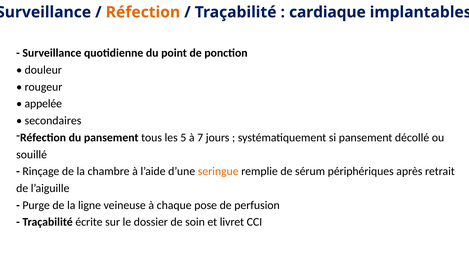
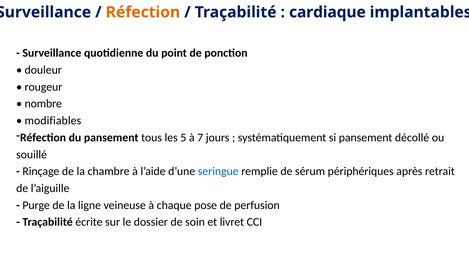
appelée: appelée -> nombre (43, 104)
secondaires: secondaires -> modifiables (53, 121)
seringue colour: orange -> blue (218, 171)
